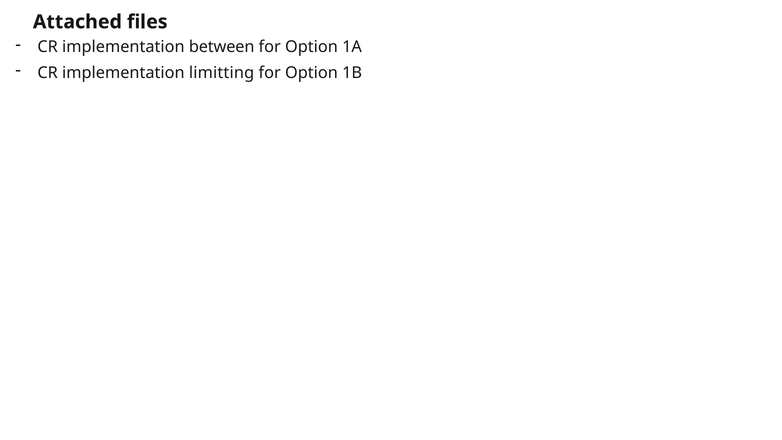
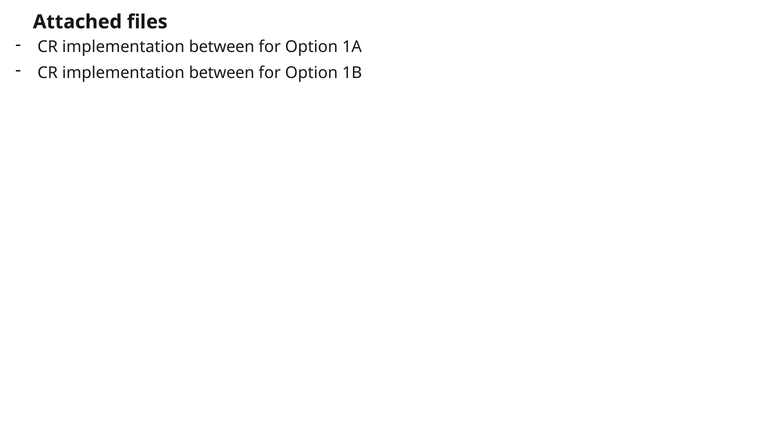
limitting: limitting -> between (222, 73)
